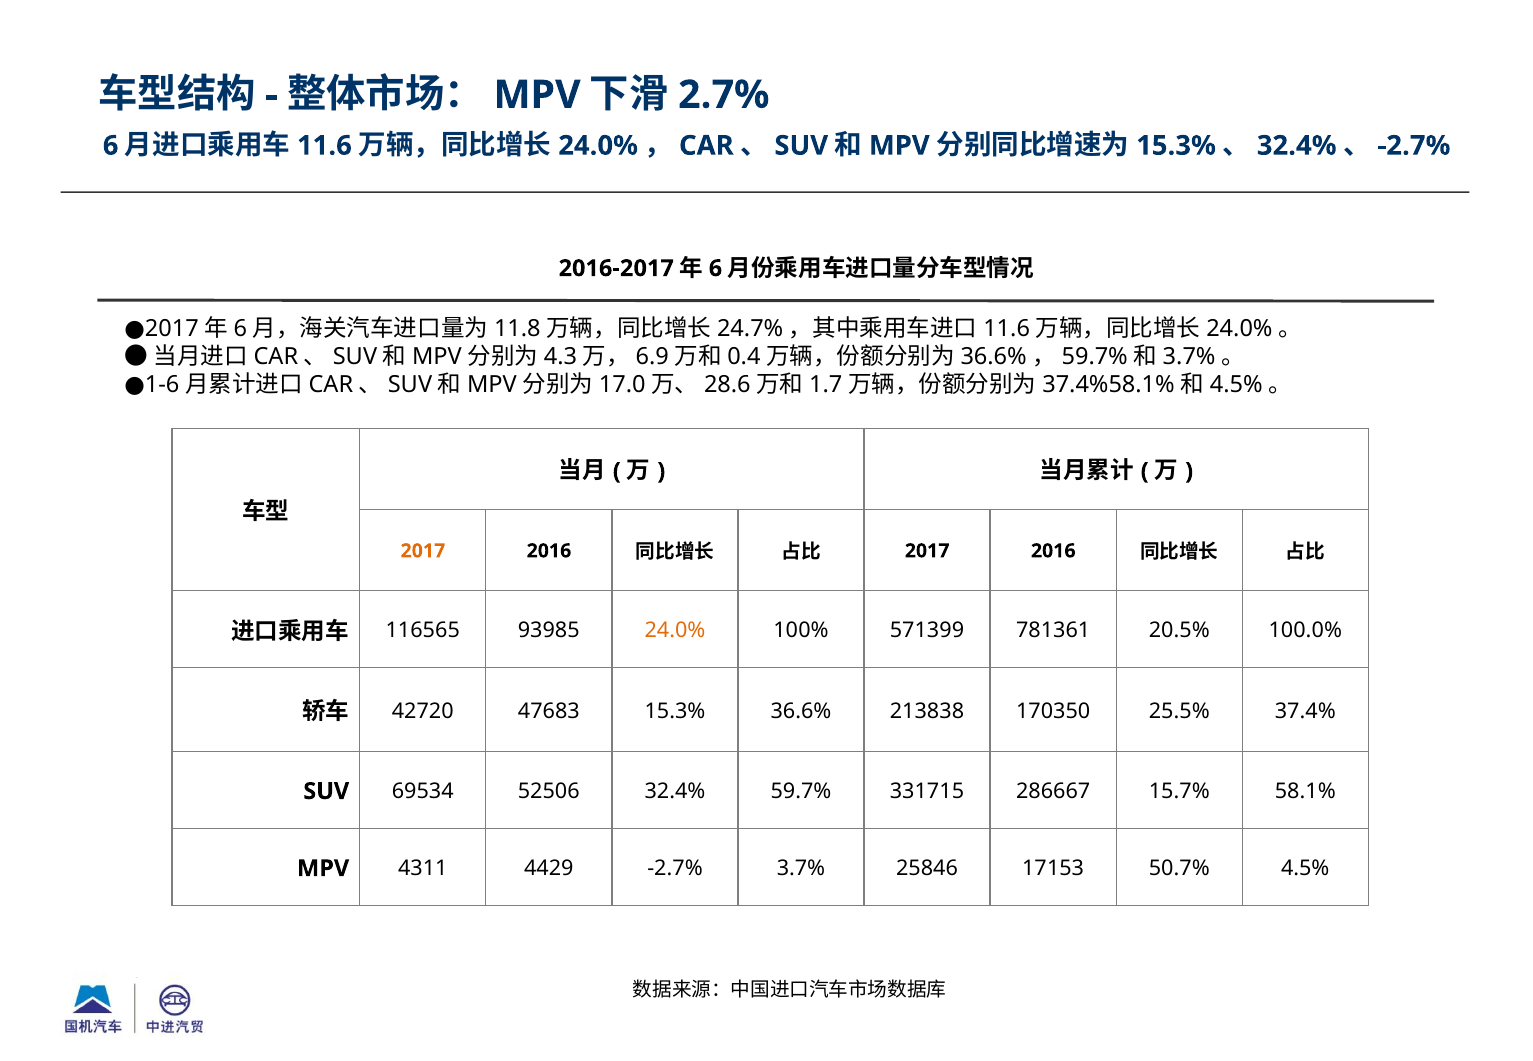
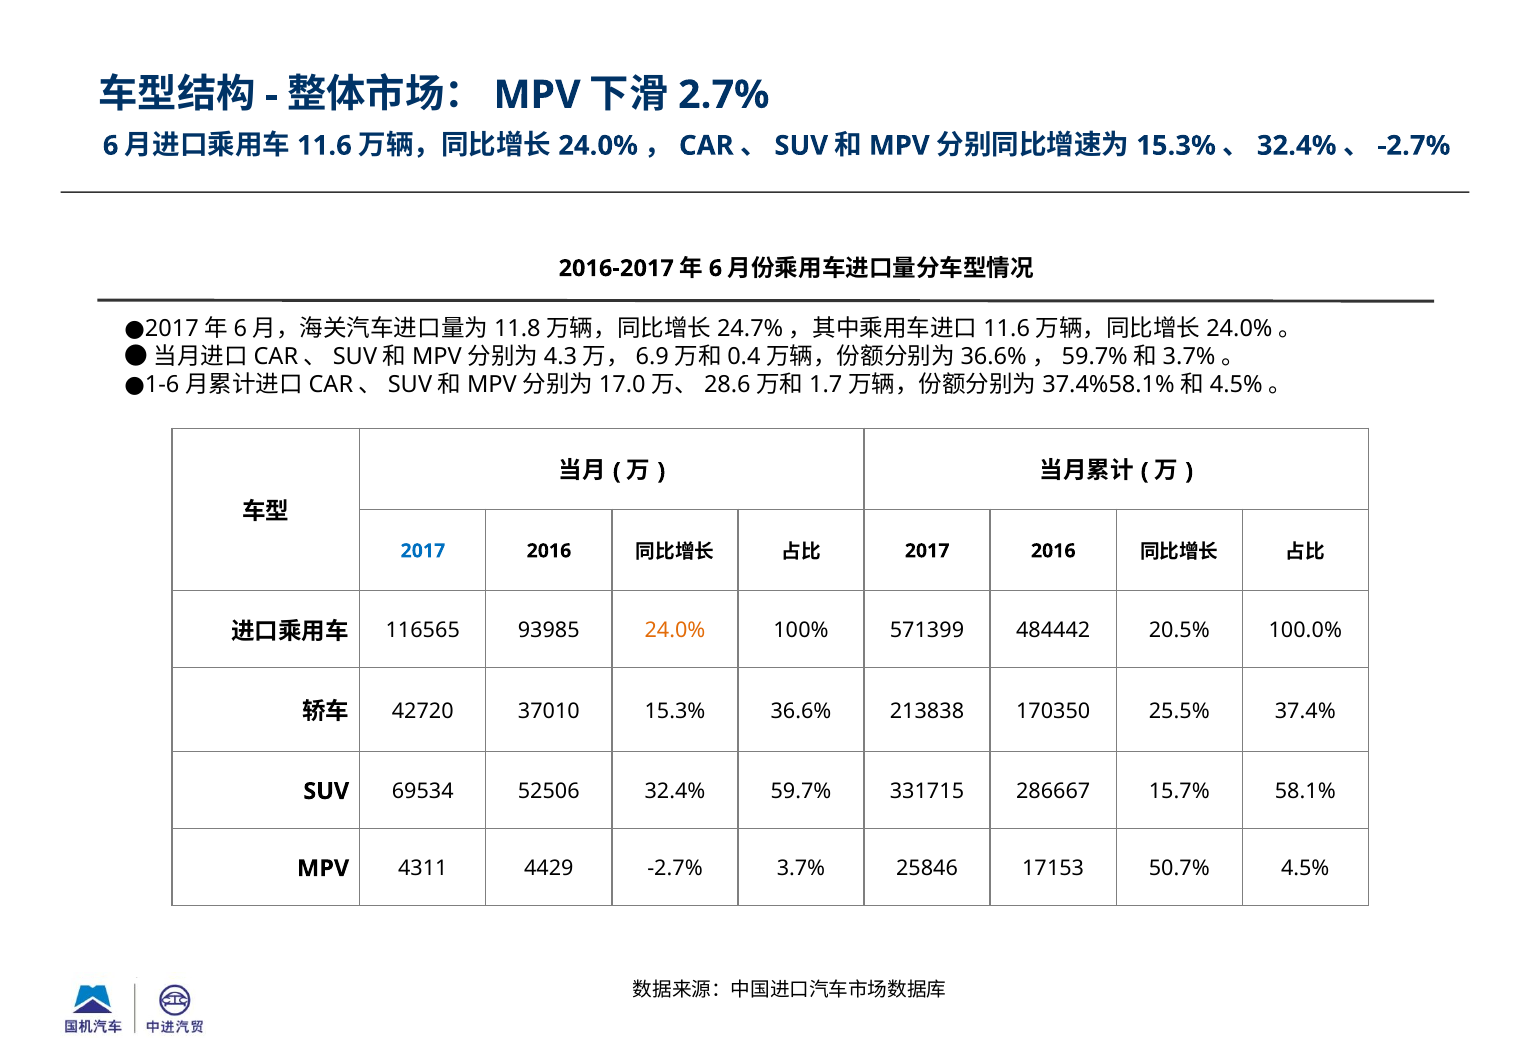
2017 colour: orange -> blue (423, 551)
781361: 781361 -> 484442 (1053, 631)
47683: 47683 -> 37010 (549, 711)
